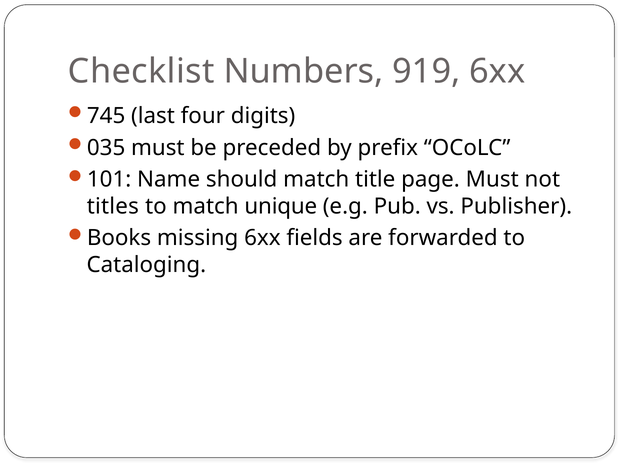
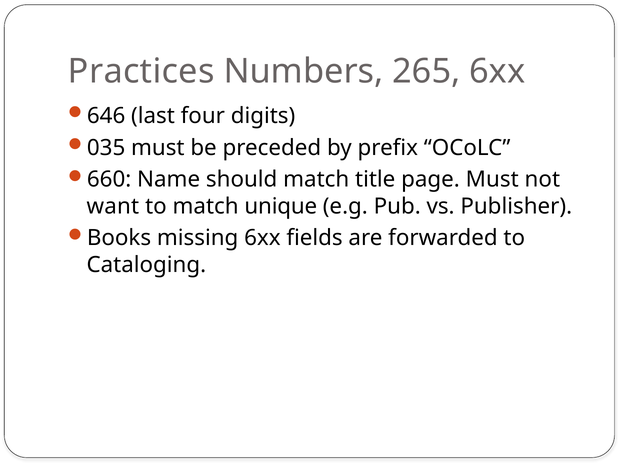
Checklist: Checklist -> Practices (141, 72)
919: 919 -> 265 (426, 72)
745: 745 -> 646 (106, 116)
101: 101 -> 660 (109, 180)
titles: titles -> want (113, 206)
